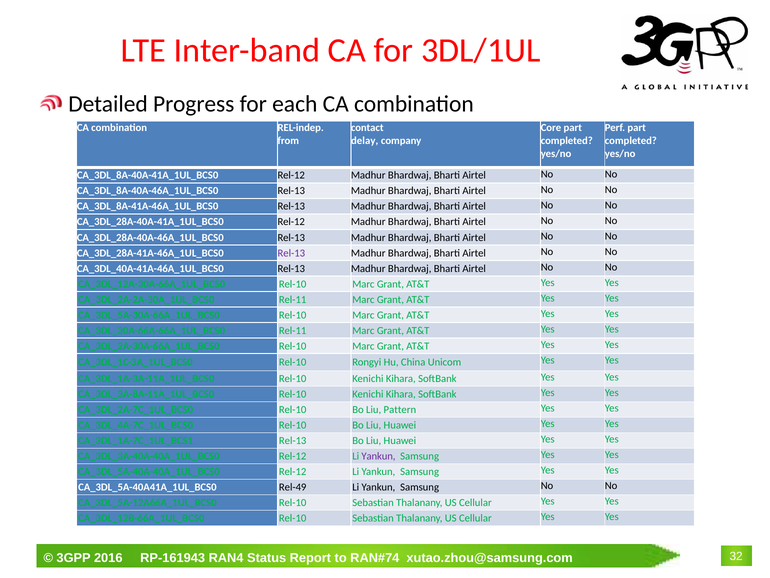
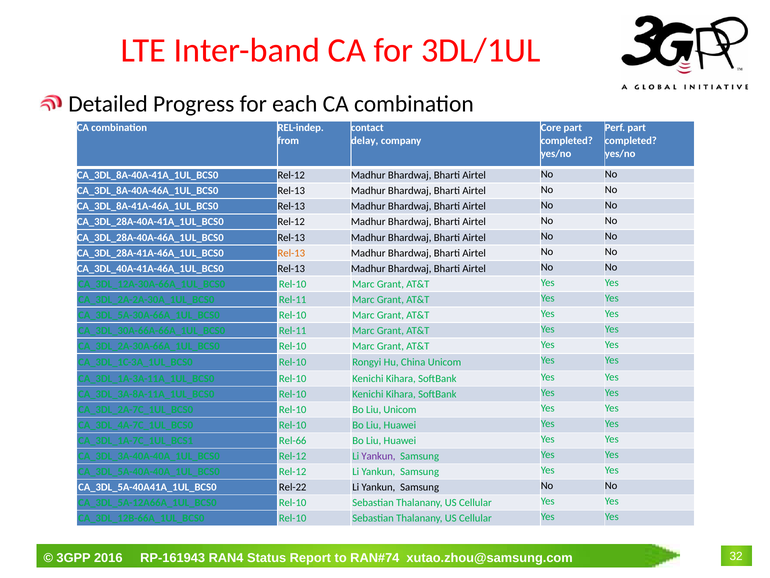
Rel-13 colour: purple -> orange (291, 253)
Liu Pattern: Pattern -> Unicom (400, 409)
Rel-13: Rel-13 -> Rel-66 (293, 440)
Rel-49: Rel-49 -> Rel-22 (293, 487)
